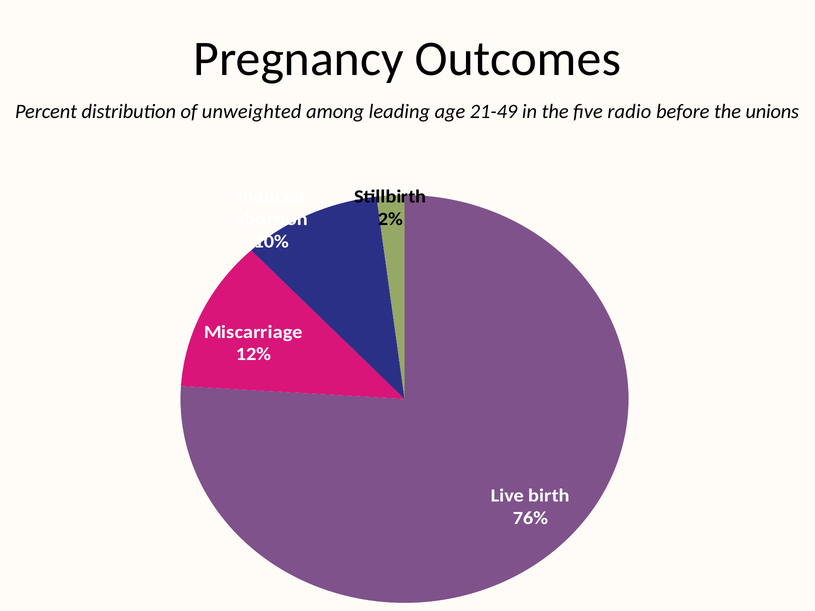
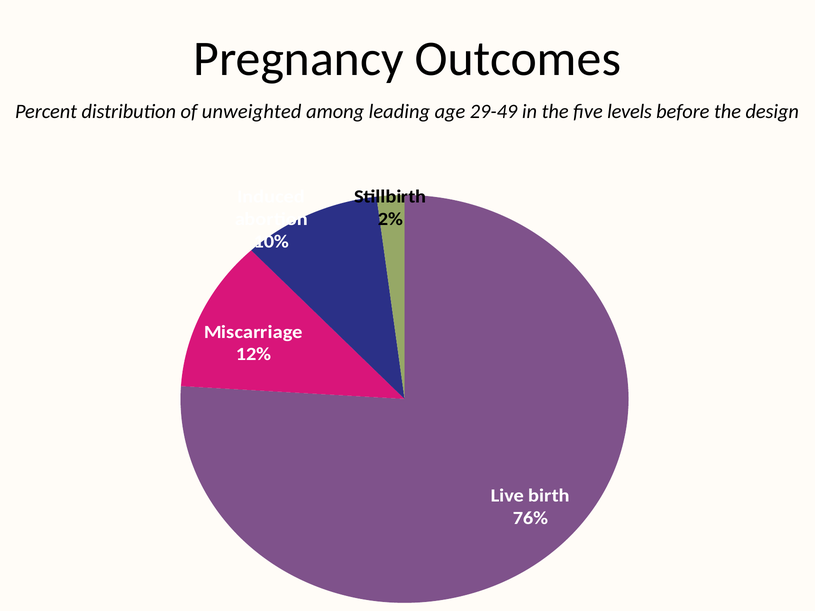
21-49: 21-49 -> 29-49 (494, 112)
radio: radio -> levels (630, 112)
unions: unions -> design (772, 112)
